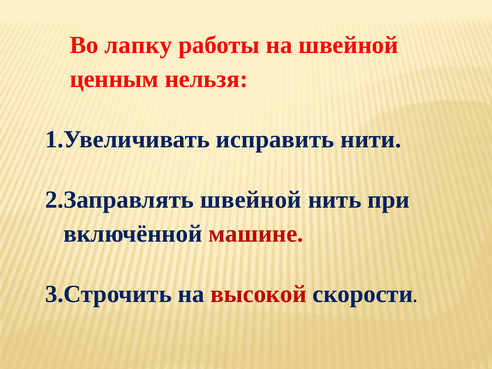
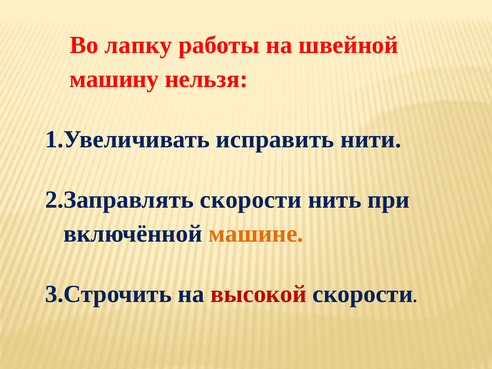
ценным: ценным -> машину (114, 79)
швейной: швейной -> скорости (251, 200)
машине colour: red -> orange (256, 234)
